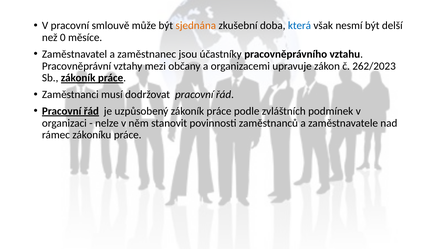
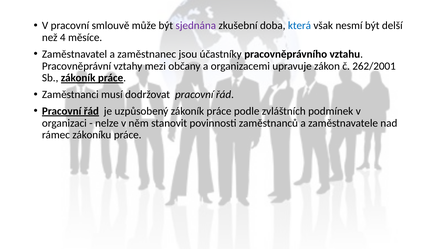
sjednána colour: orange -> purple (196, 26)
0: 0 -> 4 (63, 37)
262/2023: 262/2023 -> 262/2001 (374, 66)
